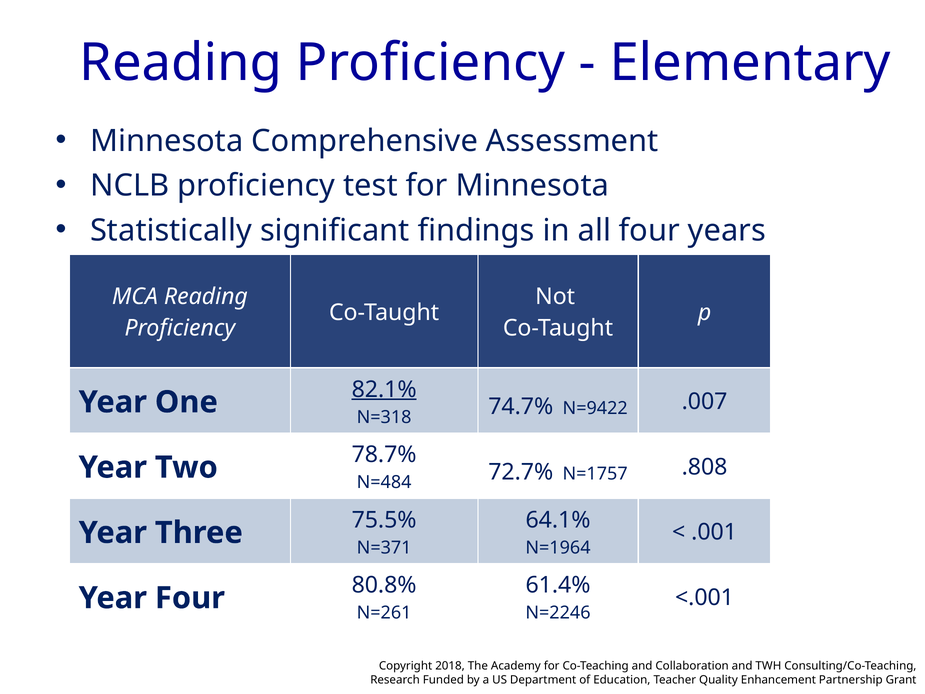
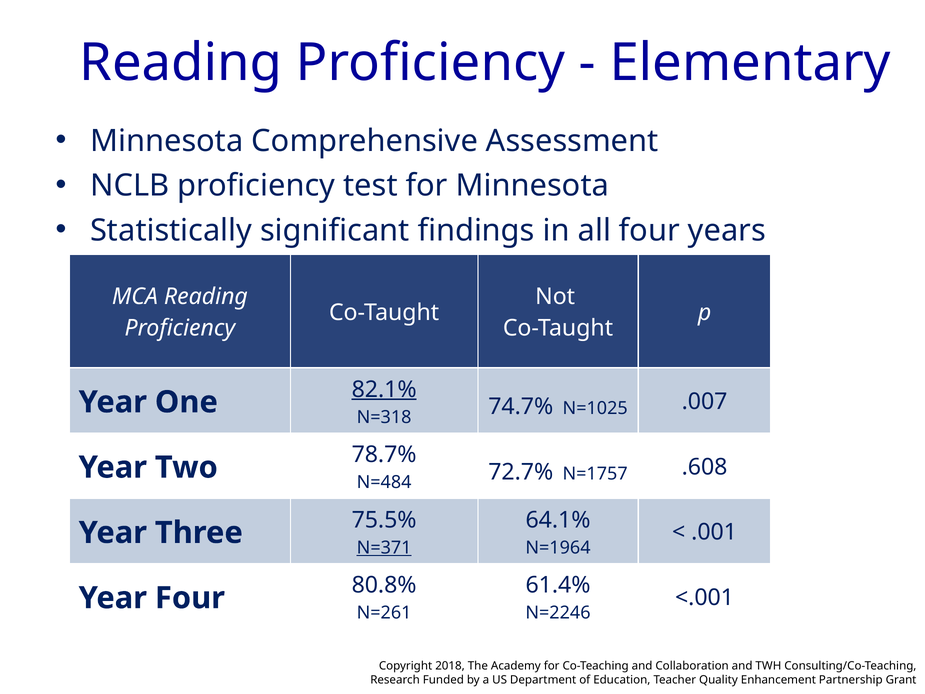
N=9422: N=9422 -> N=1025 (595, 408)
.808: .808 -> .608 (705, 467)
N=371 underline: none -> present (384, 548)
